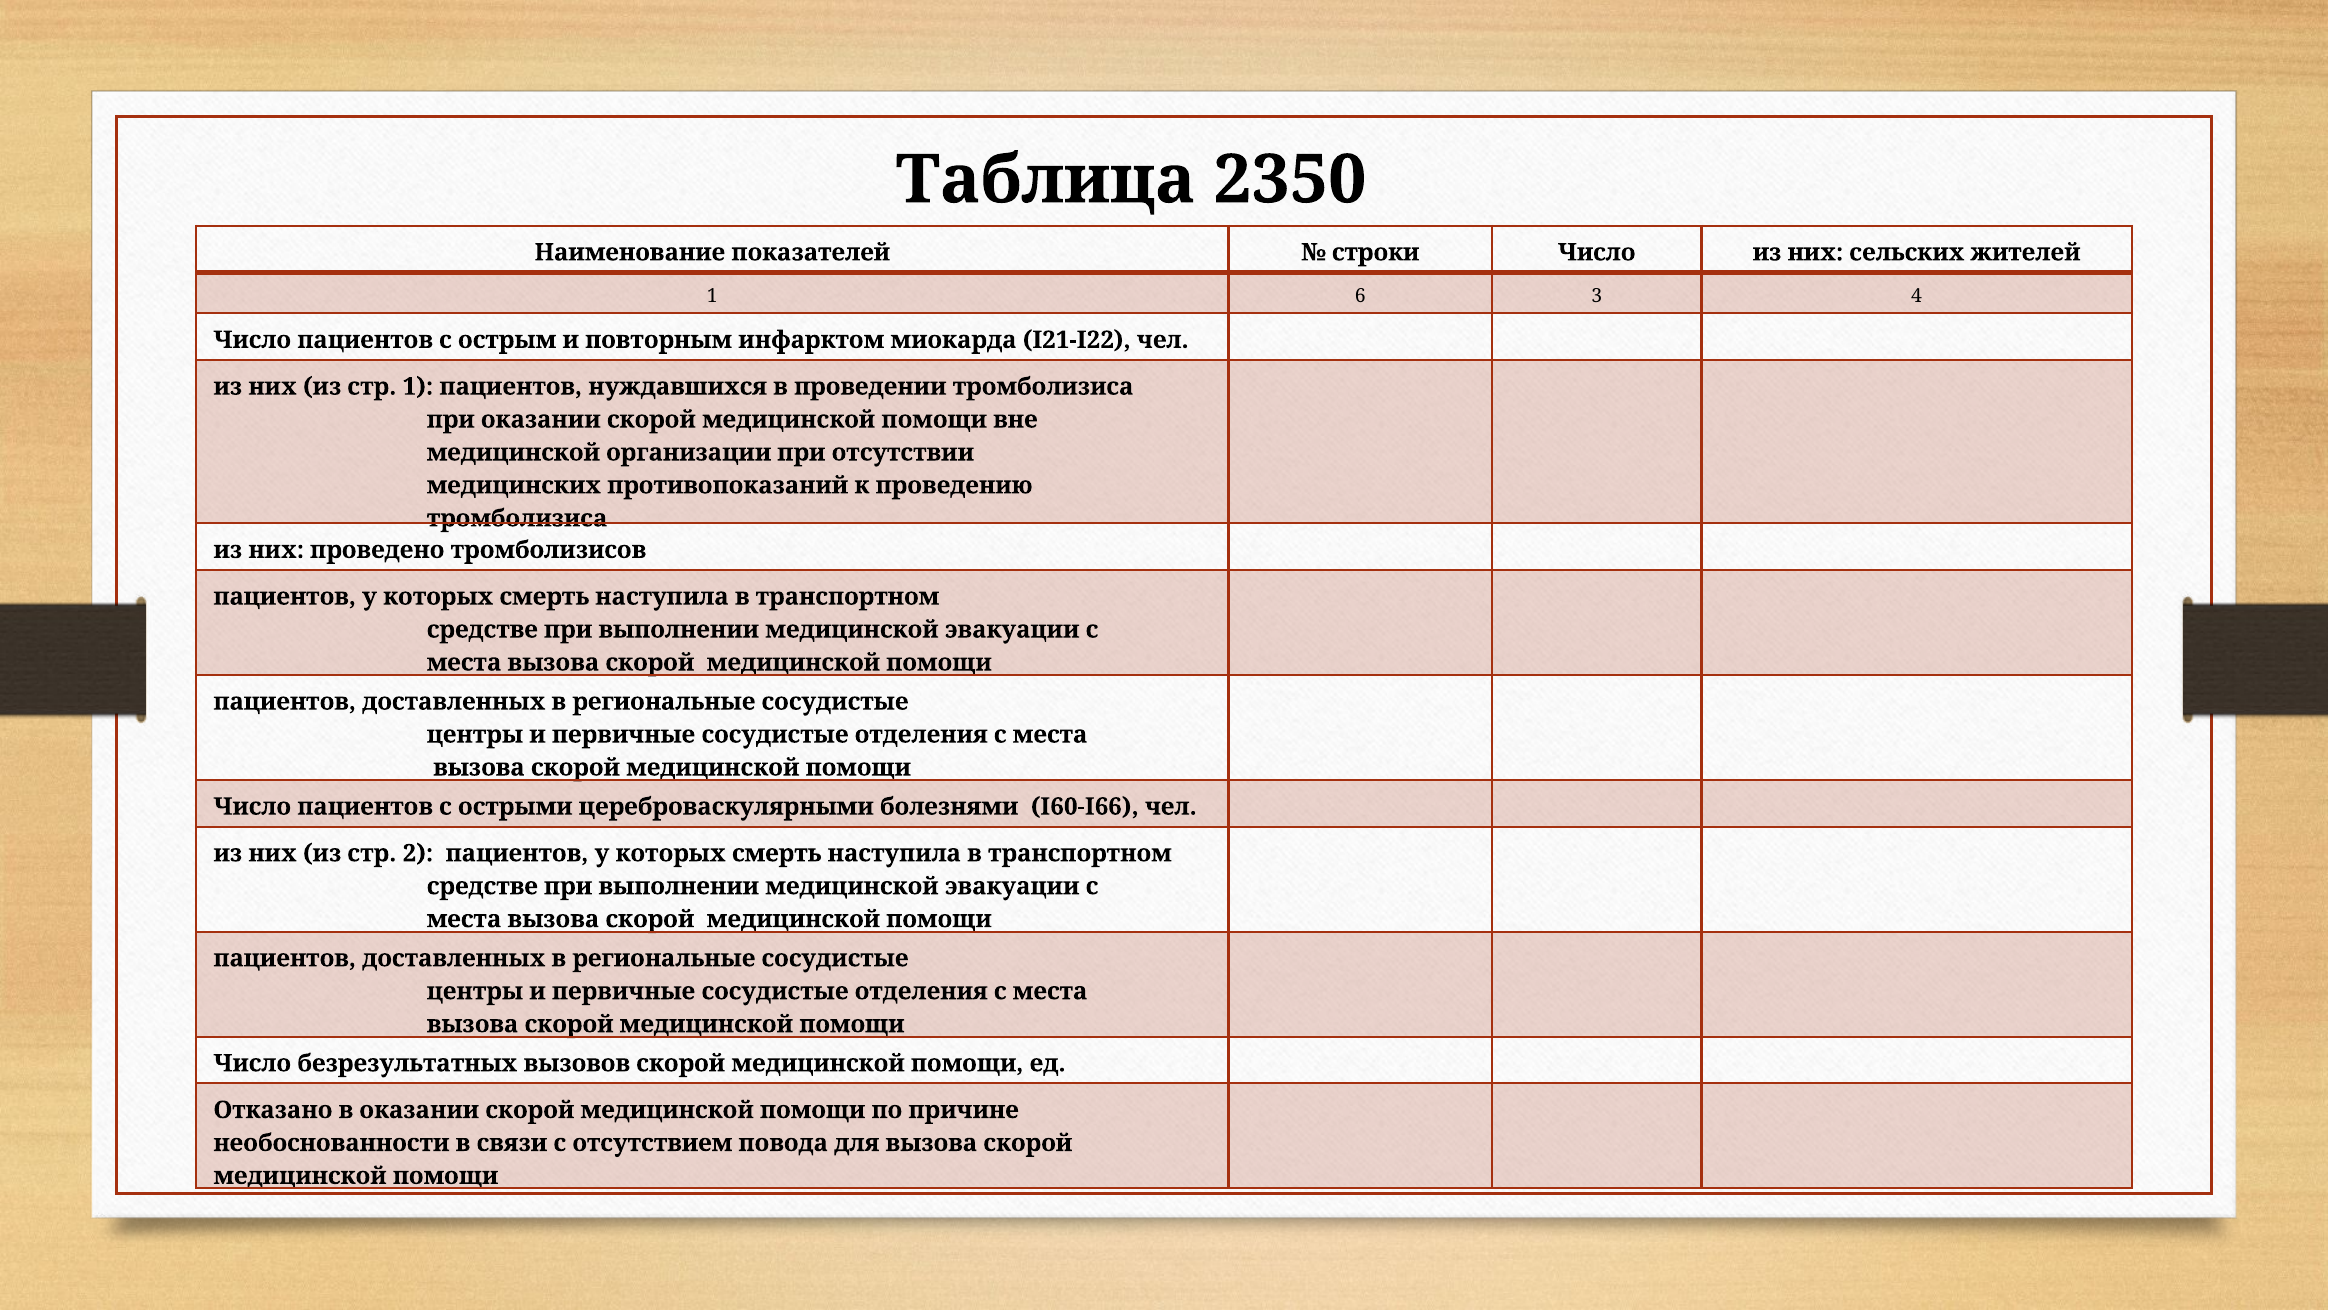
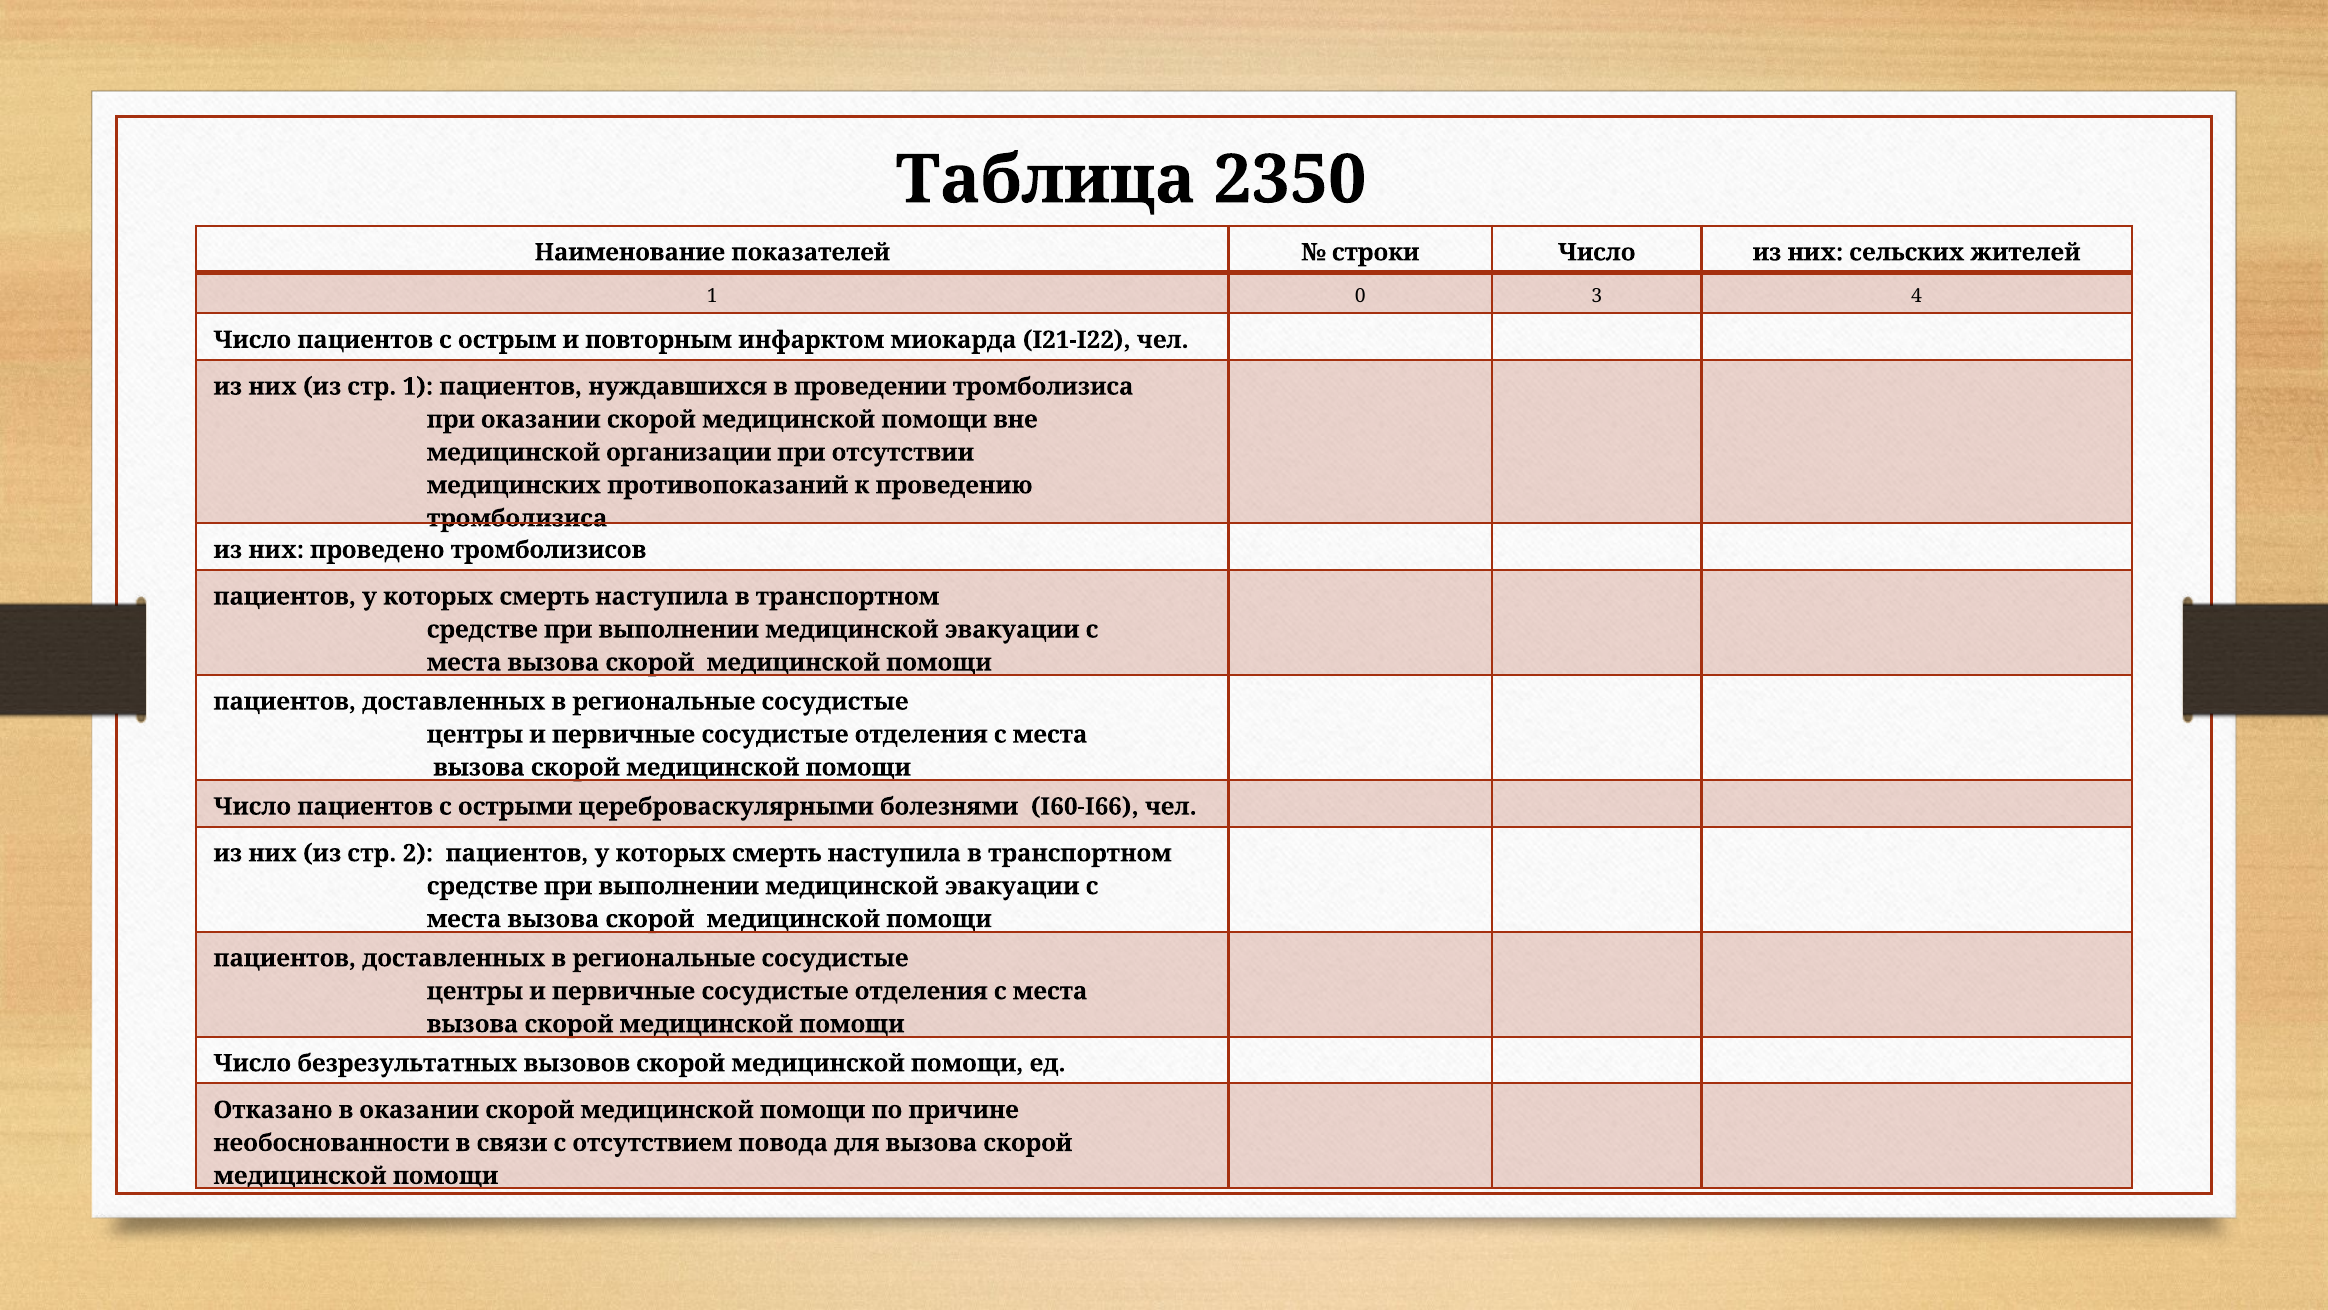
6: 6 -> 0 (1360, 296)
